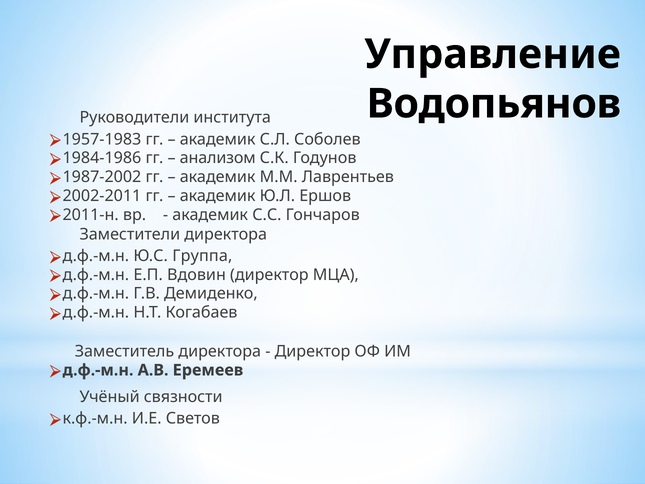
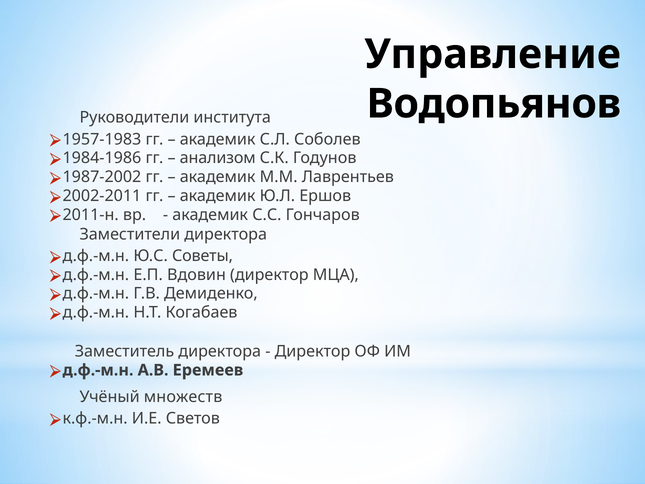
Группа: Группа -> Советы (202, 256)
связности: связности -> множеств (183, 397)
